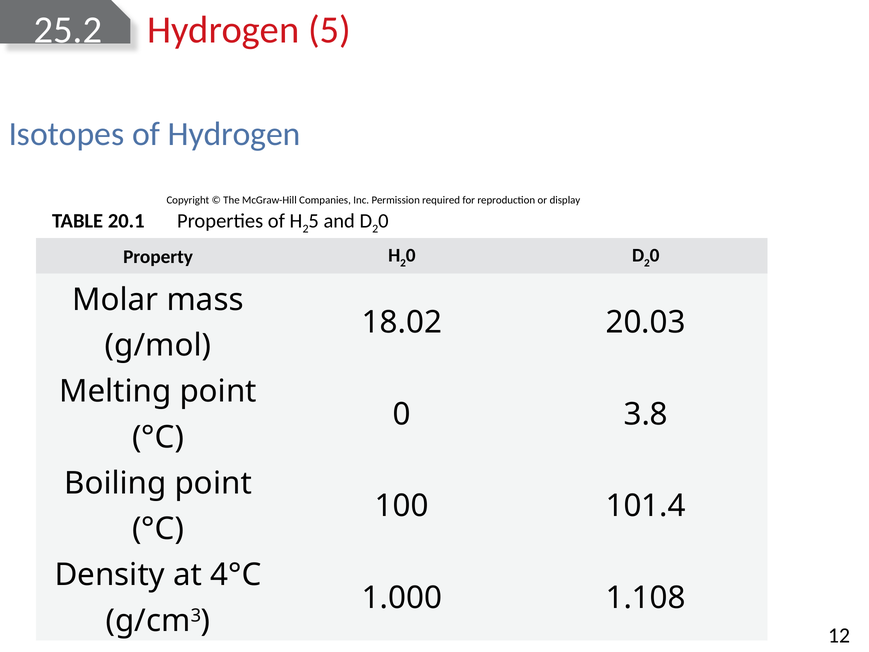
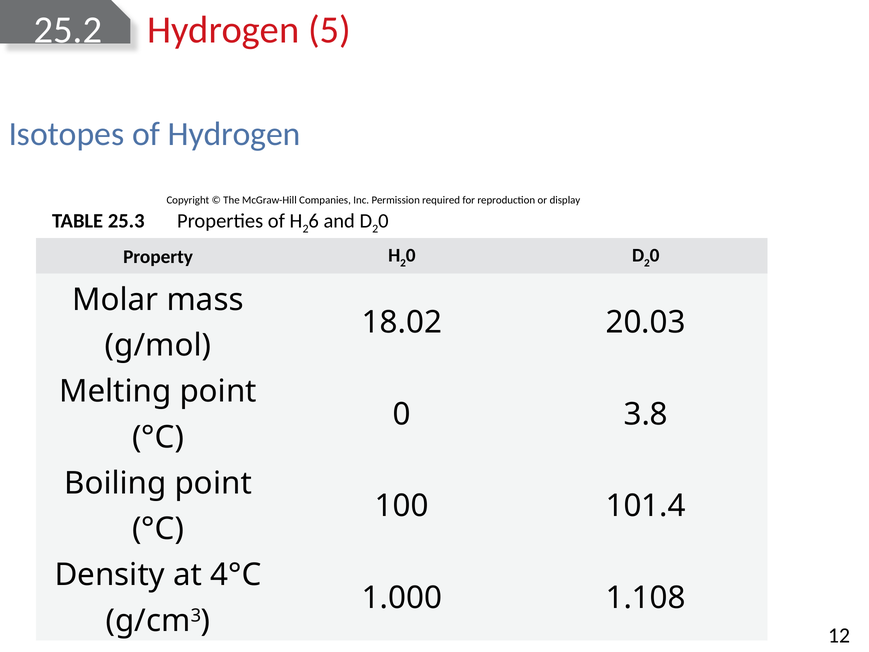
20.1: 20.1 -> 25.3 (126, 221)
5: 5 -> 6 (314, 221)
